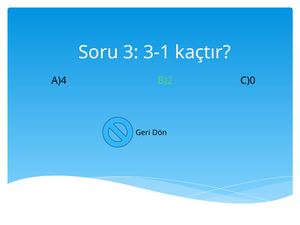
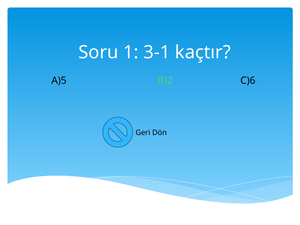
3: 3 -> 1 (131, 52)
A)4: A)4 -> A)5 (59, 81)
C)0: C)0 -> C)6 (248, 81)
